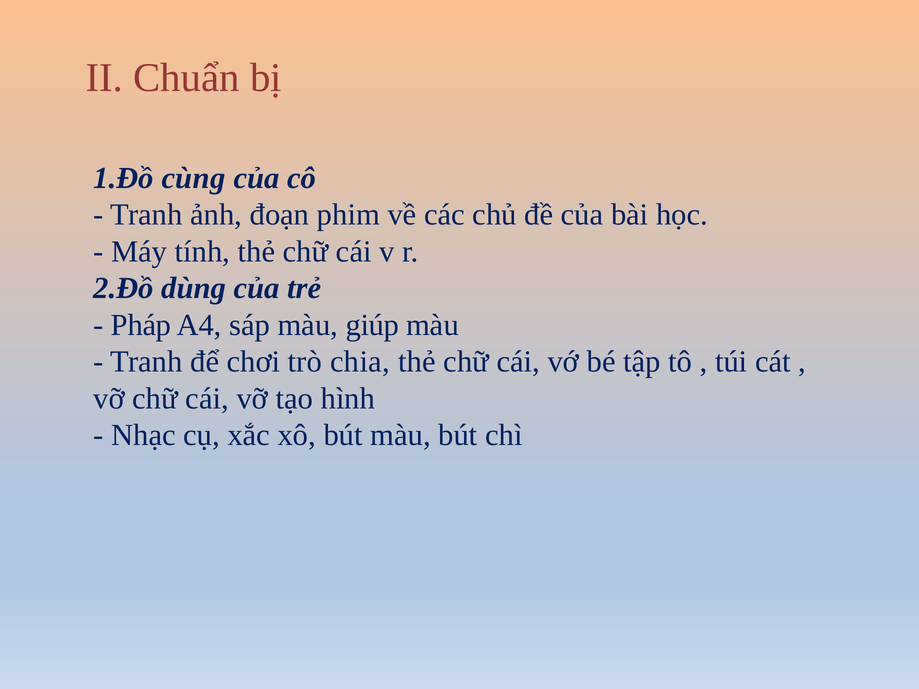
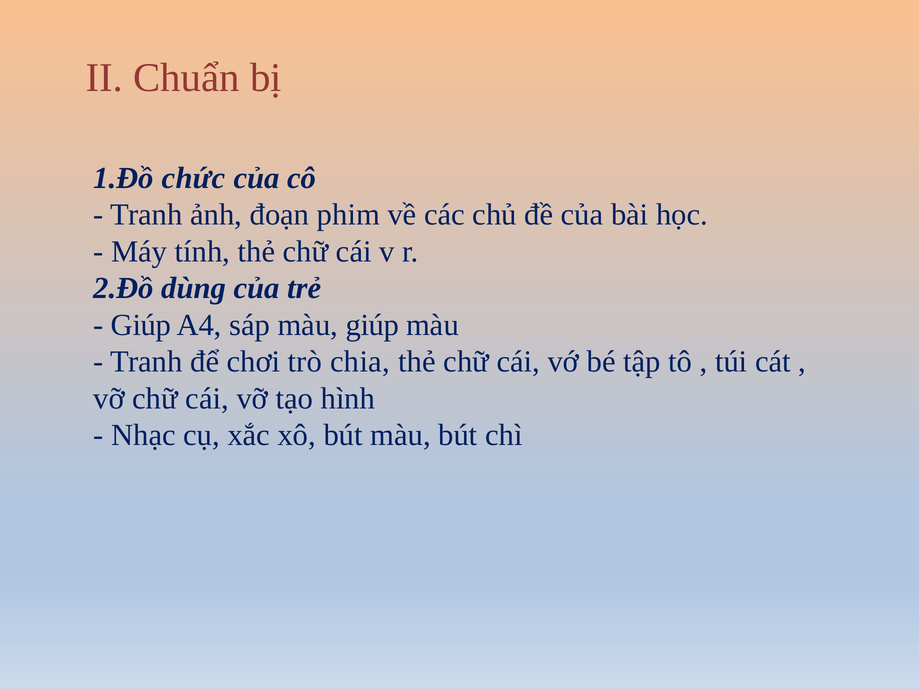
cùng: cùng -> chức (193, 178)
Pháp: Pháp -> Giúp (141, 325)
